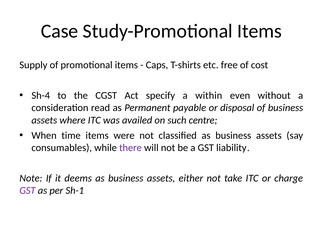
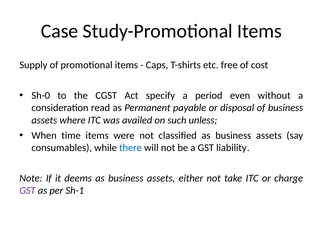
Sh-4: Sh-4 -> Sh-0 (41, 96)
within: within -> period (209, 96)
centre: centre -> unless (203, 120)
there colour: purple -> blue (131, 148)
